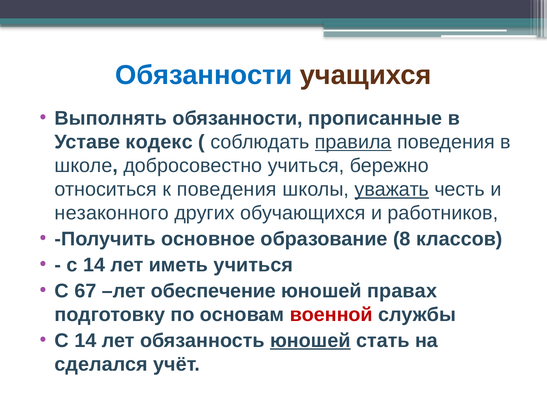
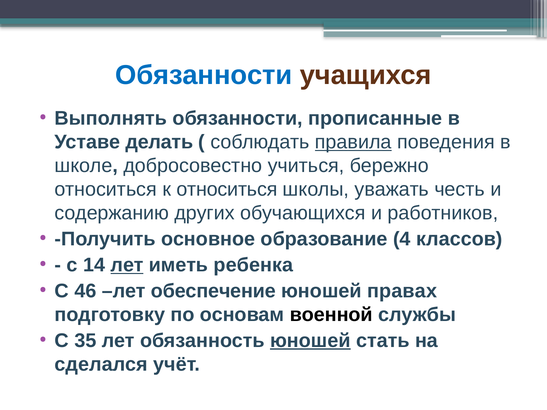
кодекс: кодекс -> делать (159, 142)
к поведения: поведения -> относиться (227, 190)
уважать underline: present -> none (392, 190)
незаконного: незаконного -> содержанию (112, 213)
8: 8 -> 4 (402, 239)
лет underline: none -> present (127, 265)
иметь учиться: учиться -> ребенка (253, 265)
67: 67 -> 46 (85, 291)
военной colour: red -> black (331, 315)
14: 14 -> 35 (85, 341)
